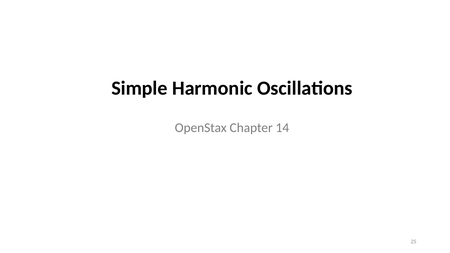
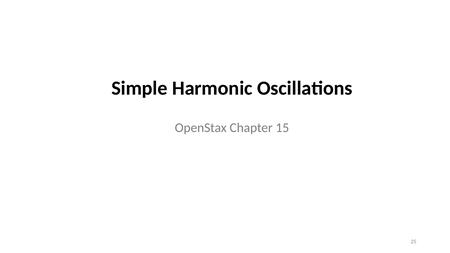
14: 14 -> 15 (282, 128)
